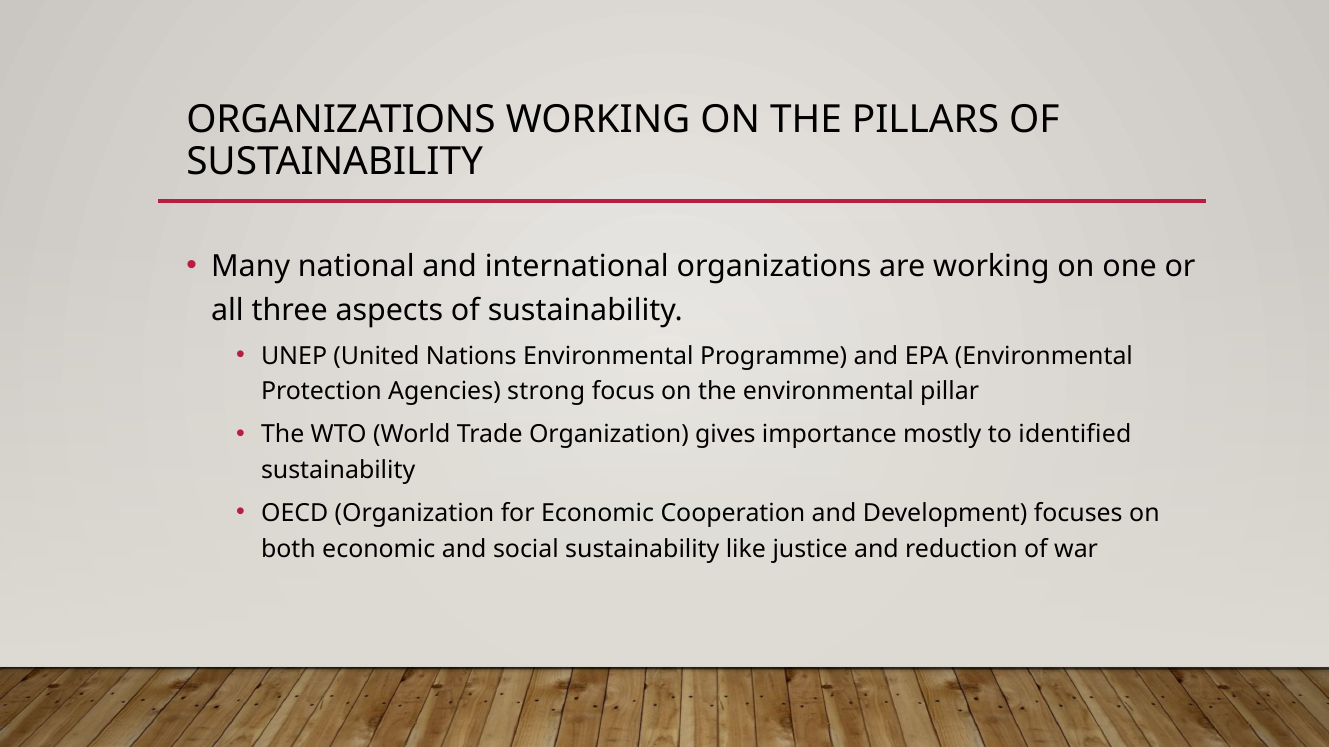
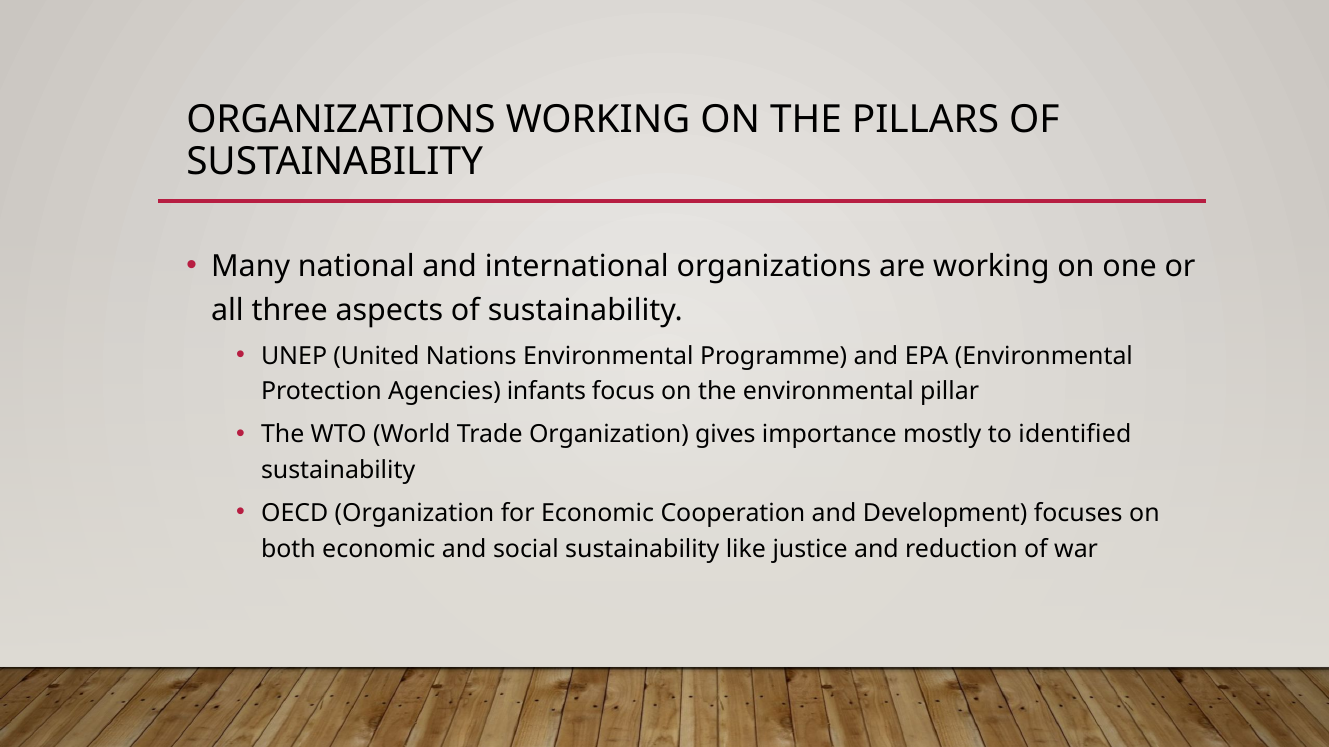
strong: strong -> infants (546, 392)
